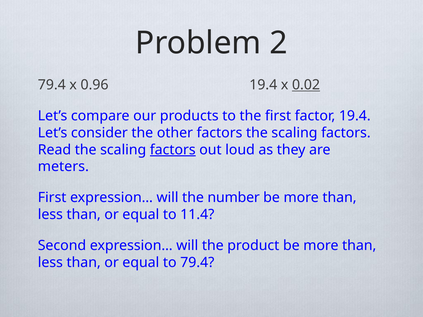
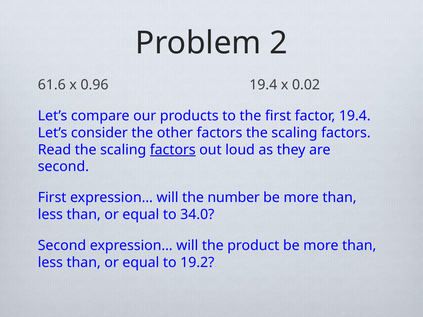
79.4: 79.4 -> 61.6 (52, 85)
0.02 underline: present -> none (306, 85)
meters: meters -> second (63, 167)
11.4: 11.4 -> 34.0 (197, 215)
to 79.4: 79.4 -> 19.2 (197, 263)
